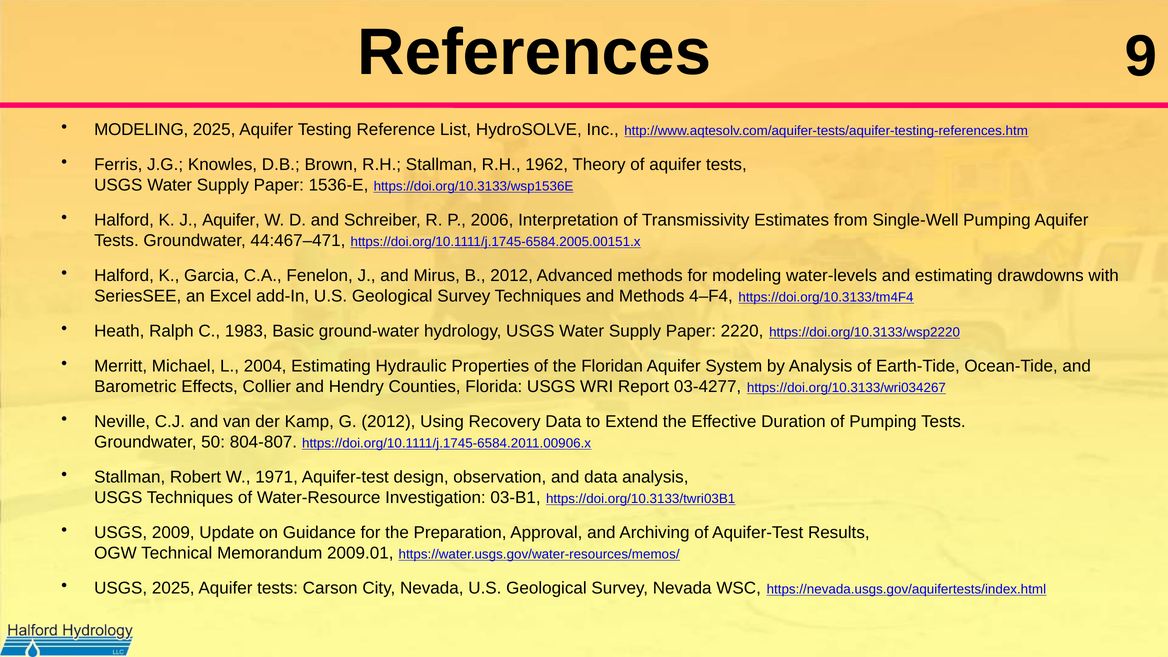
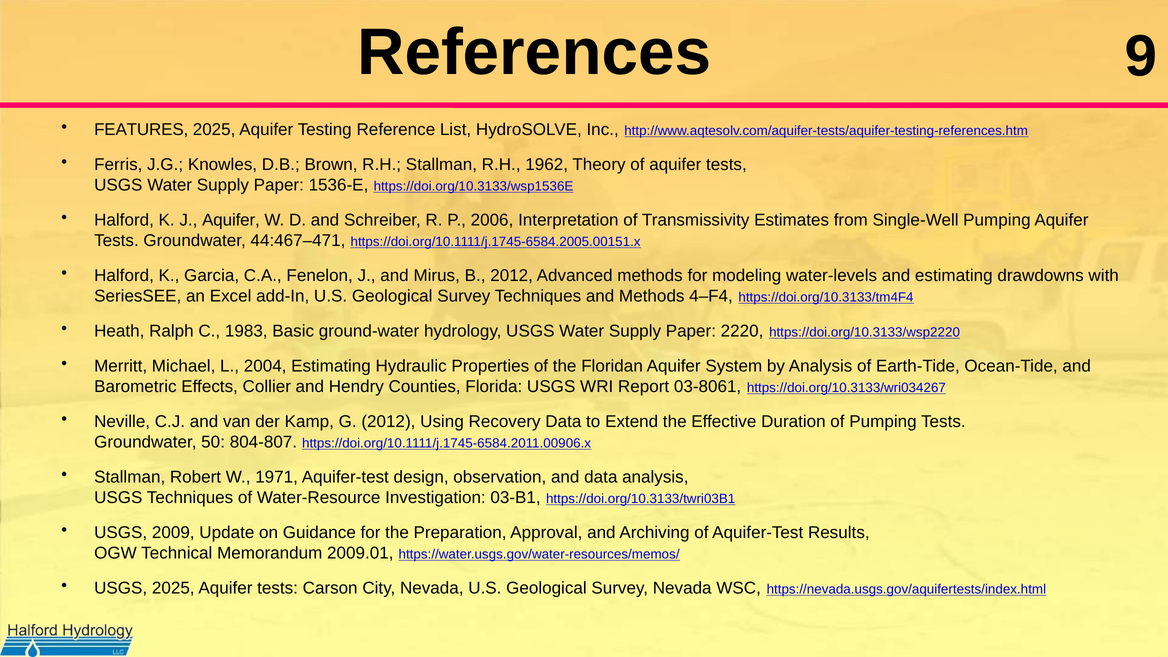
MODELING: MODELING -> FEATURES (141, 130)
03-4277: 03-4277 -> 03-8061 (708, 387)
